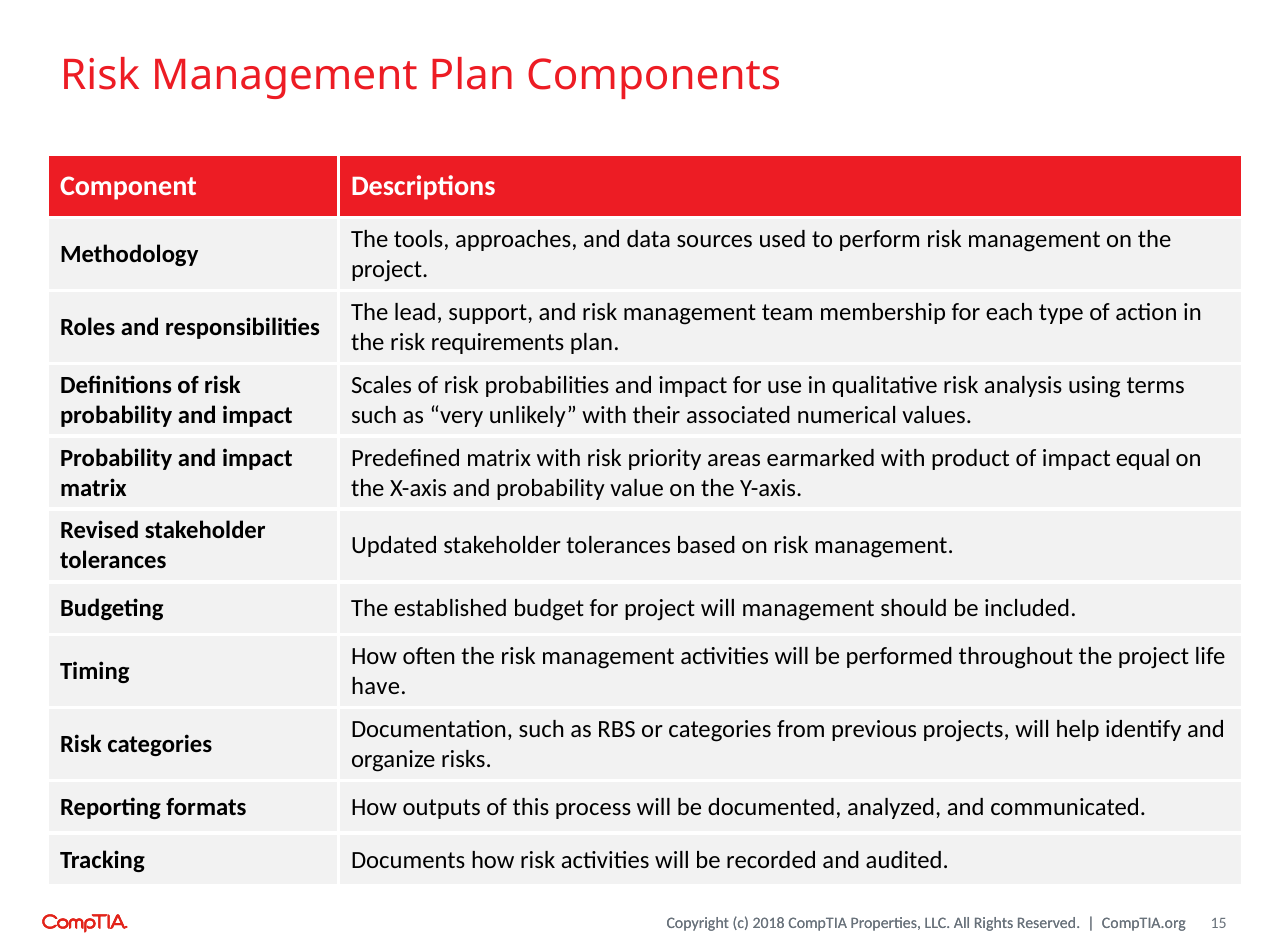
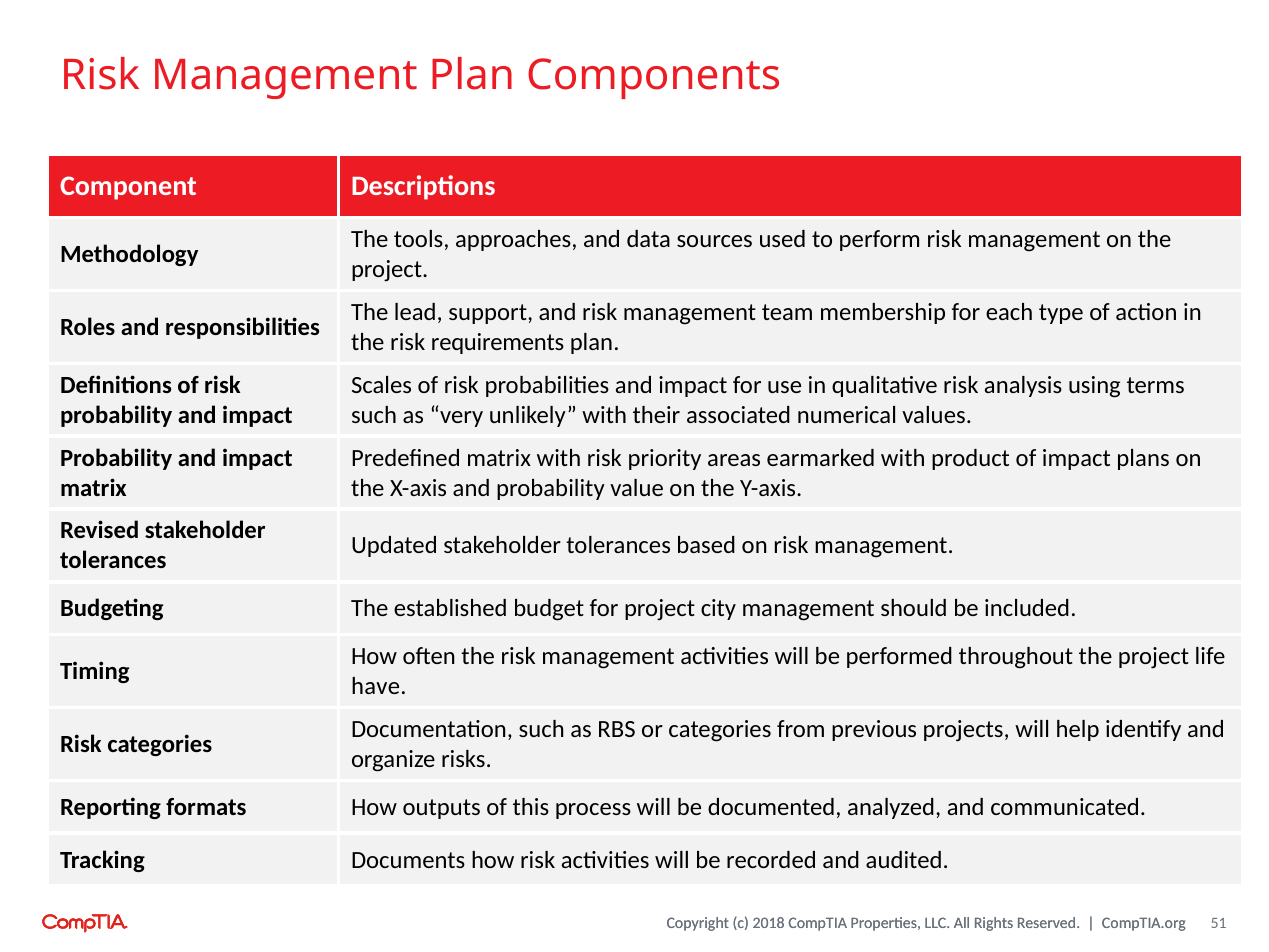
equal: equal -> plans (1143, 458)
project will: will -> city (718, 608)
15: 15 -> 51 (1219, 923)
